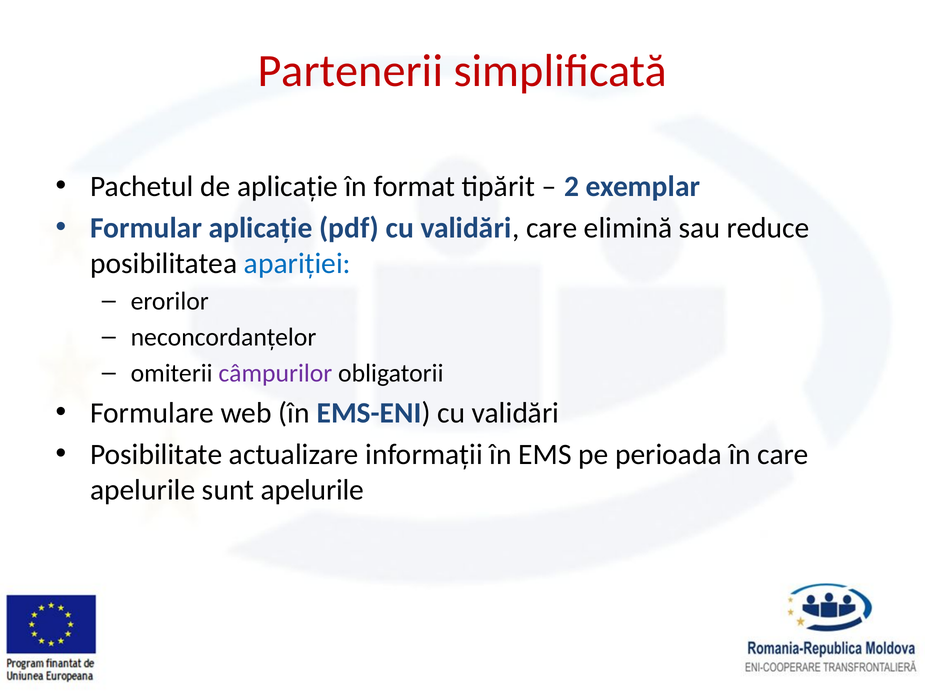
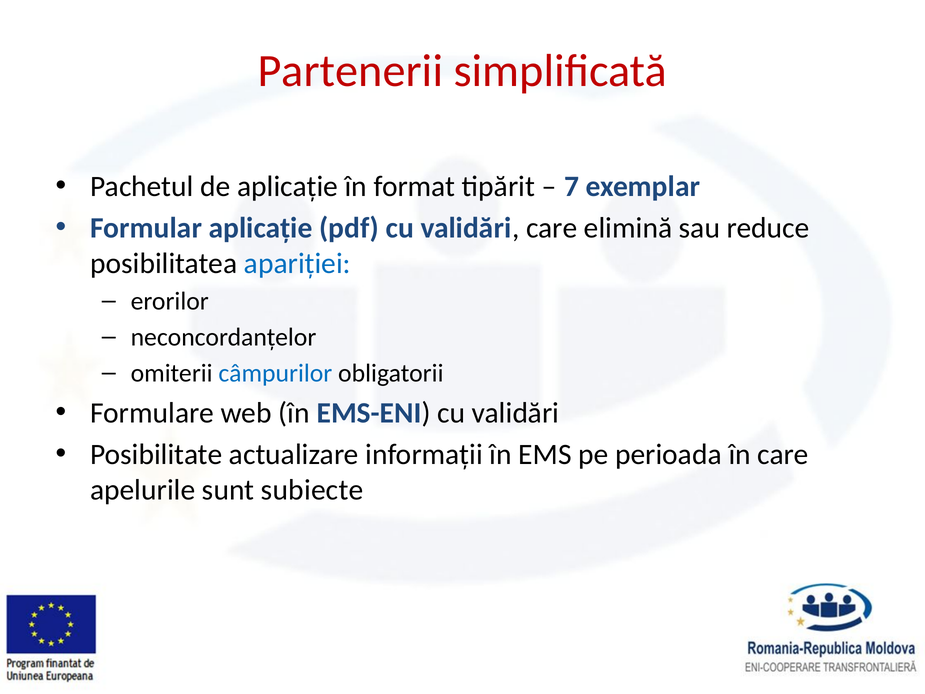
2: 2 -> 7 (572, 186)
câmpurilor colour: purple -> blue (275, 373)
sunt apelurile: apelurile -> subiecte (312, 490)
